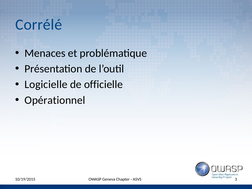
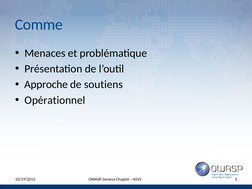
Corrélé: Corrélé -> Comme (39, 25)
Logicielle: Logicielle -> Approche (46, 84)
officielle: officielle -> soutiens (103, 84)
